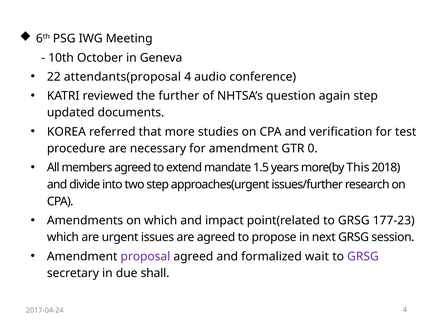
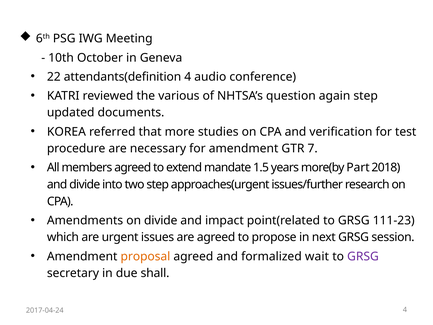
attendants(proposal: attendants(proposal -> attendants(definition (123, 77)
further: further -> various (179, 96)
0: 0 -> 7 (313, 148)
This: This -> Part (358, 168)
on which: which -> divide (161, 220)
177-23: 177-23 -> 111-23 (394, 220)
proposal colour: purple -> orange (145, 256)
